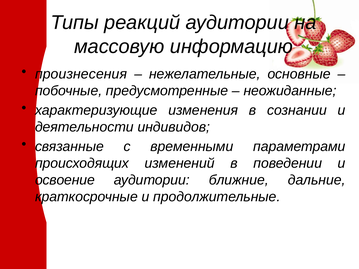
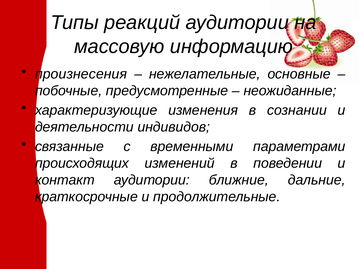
освоение: освоение -> контакт (65, 180)
